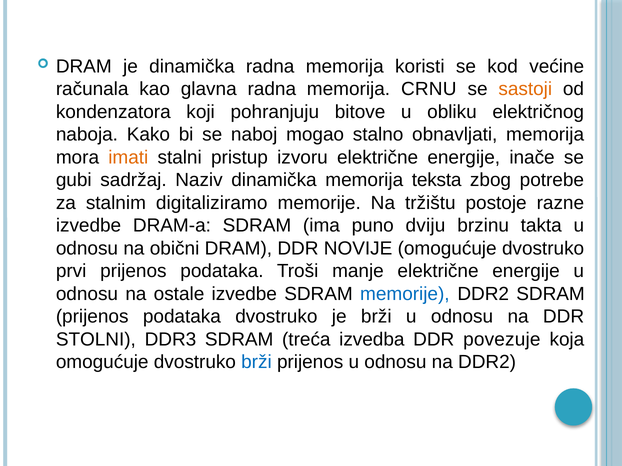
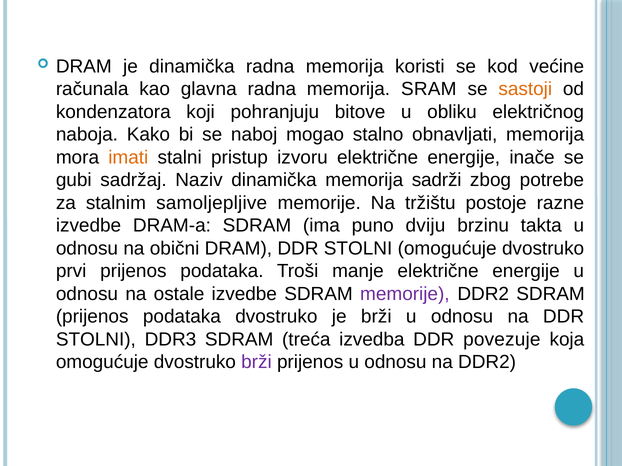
CRNU: CRNU -> SRAM (429, 89)
teksta: teksta -> sadrži (437, 180)
digitaliziramo: digitaliziramo -> samoljepljive (212, 203)
DRAM DDR NOVIJE: NOVIJE -> STOLNI (358, 249)
memorije colour: blue -> purple (405, 294)
brži colour: blue -> purple (256, 362)
